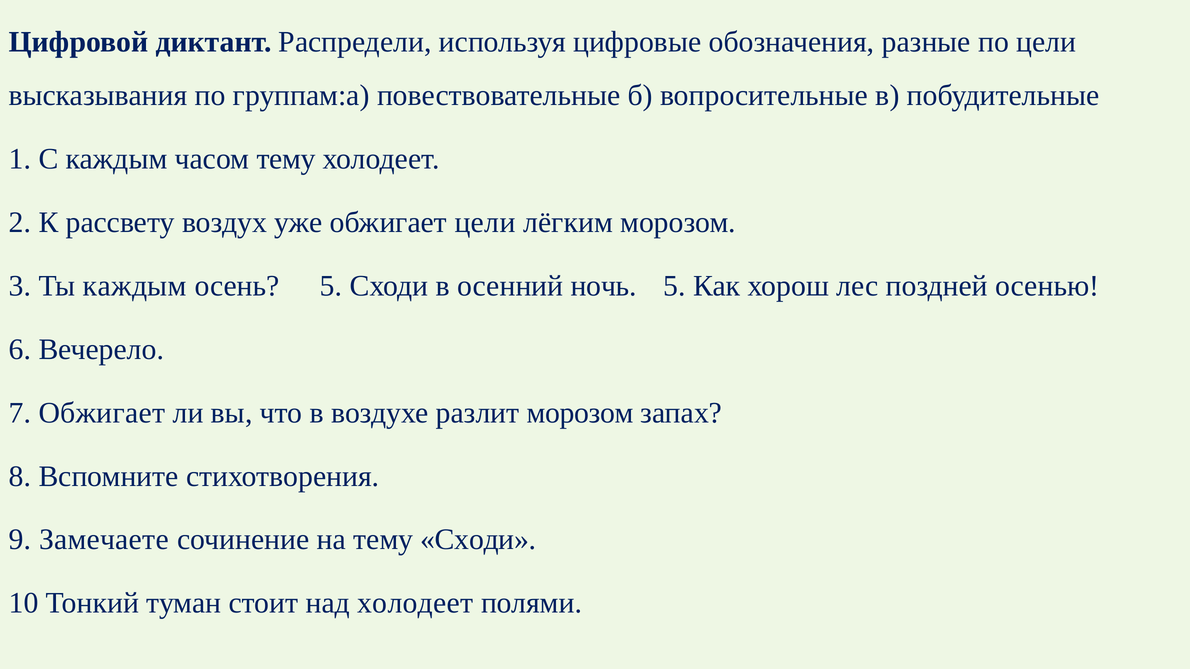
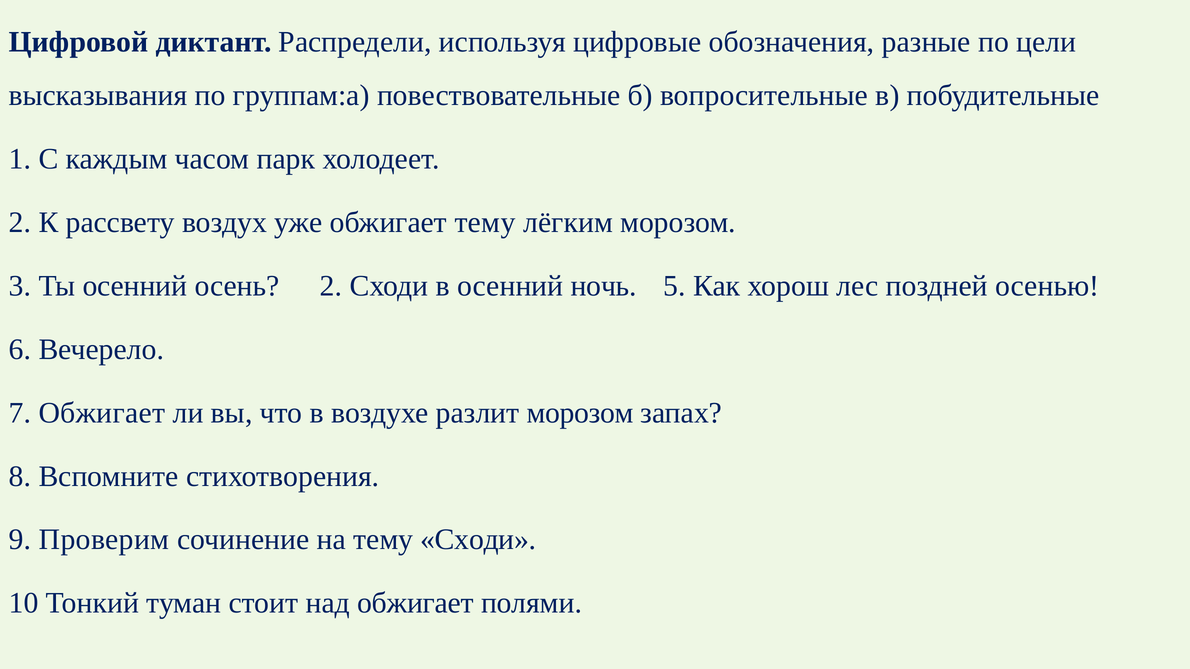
часом тему: тему -> парк (286, 159)
обжигает цели: цели -> тему (485, 223)
Ты каждым: каждым -> осенний (135, 286)
осень 5: 5 -> 2 (331, 286)
Замечаете: Замечаете -> Проверим (104, 540)
над холодеет: холодеет -> обжигает (416, 603)
